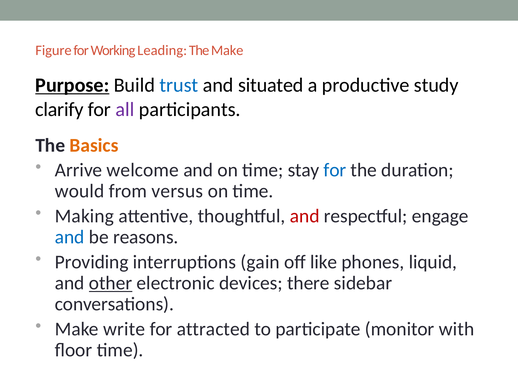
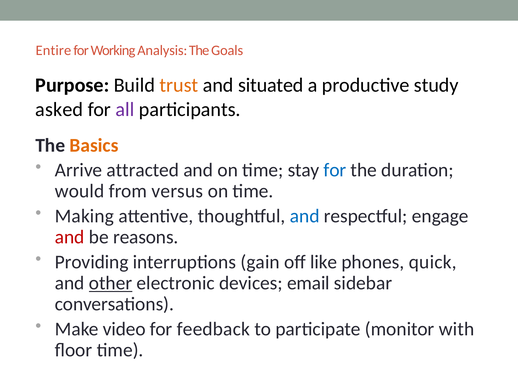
Figure: Figure -> Entire (53, 50)
Leading: Leading -> Analysis (162, 50)
The Make: Make -> Goals (227, 50)
Purpose underline: present -> none (72, 85)
trust colour: blue -> orange (179, 85)
clarify: clarify -> asked (59, 109)
welcome: welcome -> attracted (143, 170)
and colour: red -> blue (305, 216)
and colour: blue -> red (70, 237)
liquid: liquid -> quick (433, 262)
there: there -> email (308, 283)
write: write -> video (124, 329)
attracted: attracted -> feedback (213, 329)
